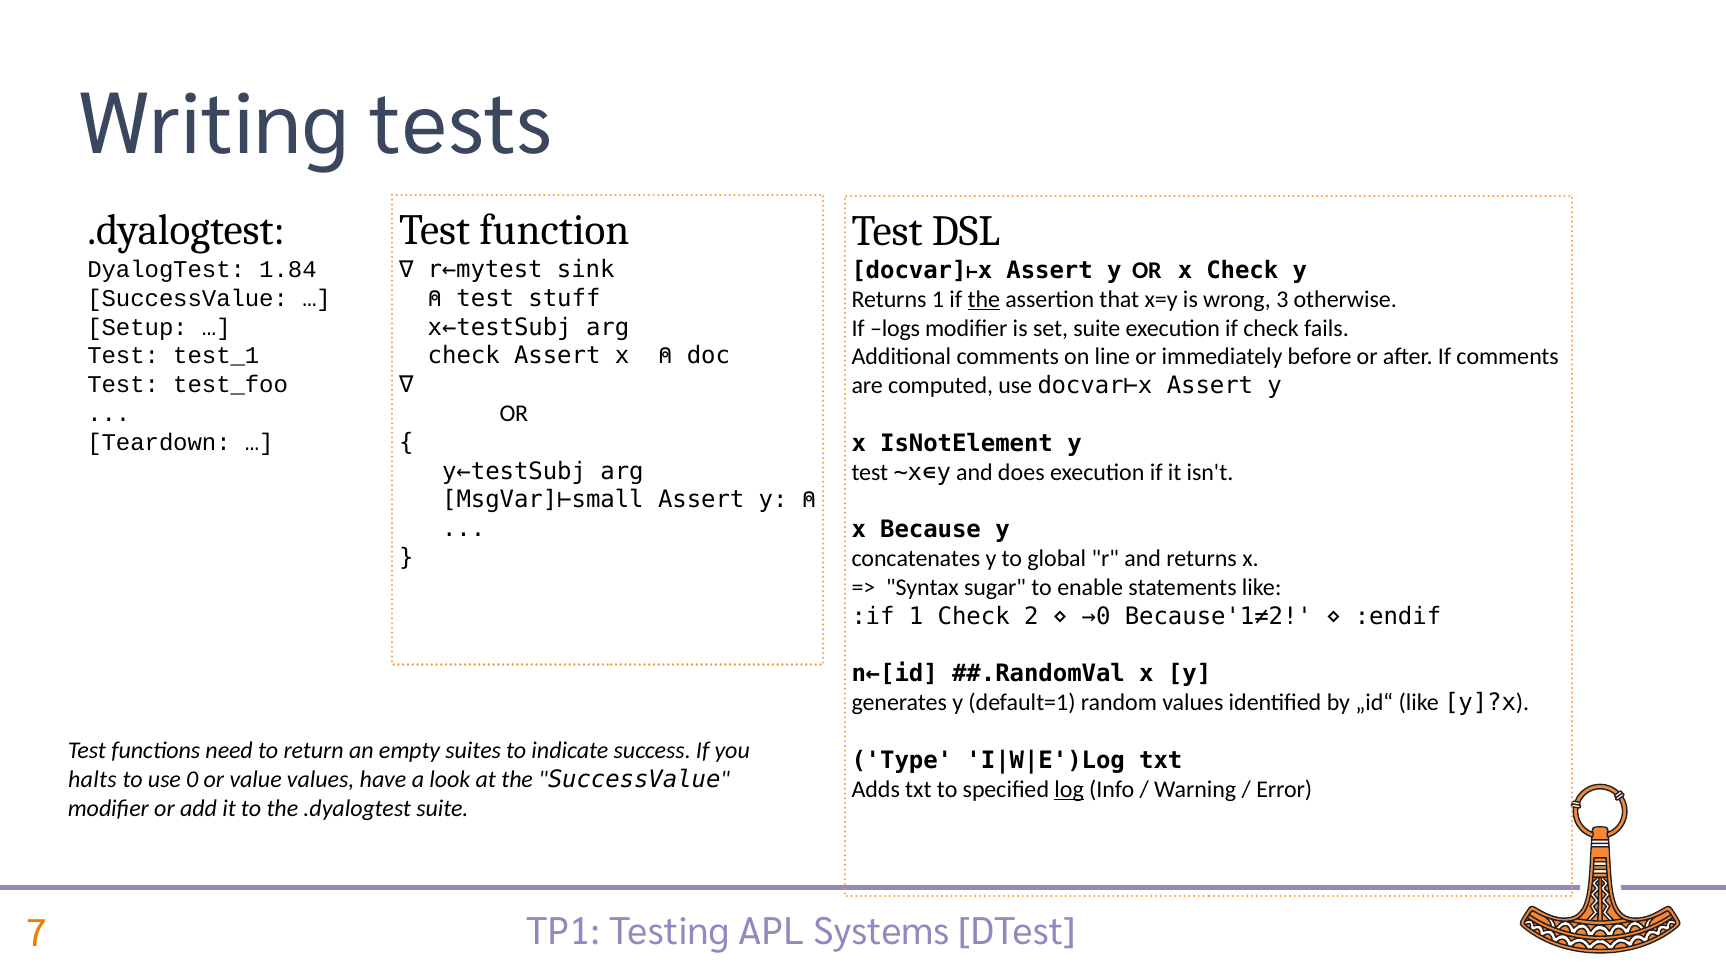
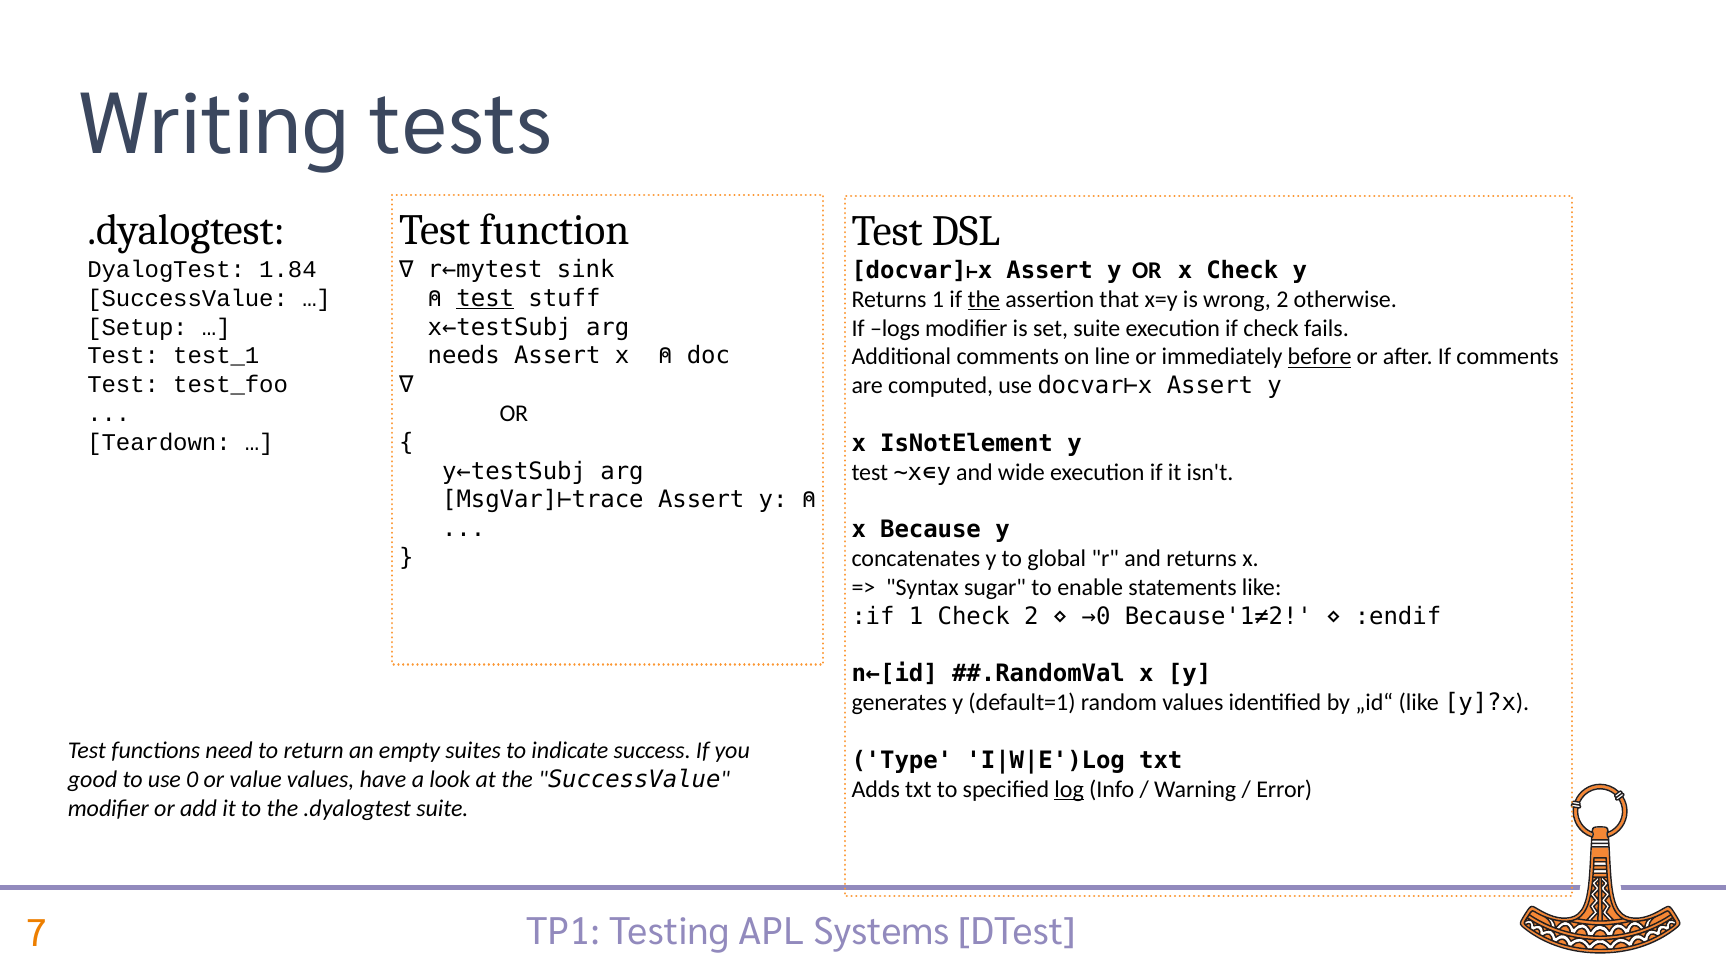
test underline: none -> present (485, 298)
wrong 3: 3 -> 2 (1282, 299)
check: check -> needs (464, 356)
before underline: none -> present (1320, 357)
does: does -> wide (1021, 472)
MsgVar]⊢small: MsgVar]⊢small -> MsgVar]⊢trace (543, 500)
halts: halts -> good (93, 780)
